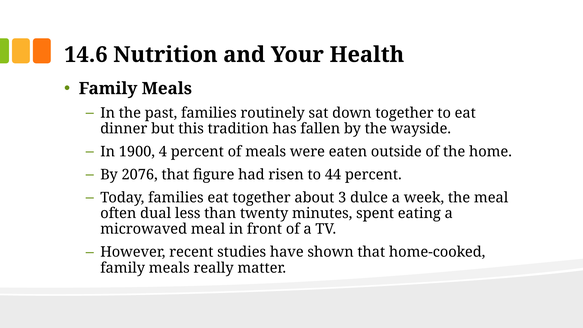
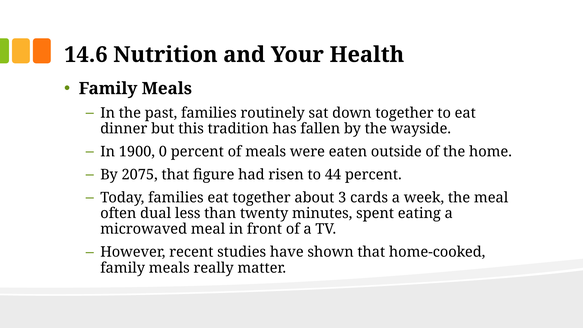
4: 4 -> 0 (163, 152)
2076: 2076 -> 2075 (140, 175)
dulce: dulce -> cards (369, 198)
